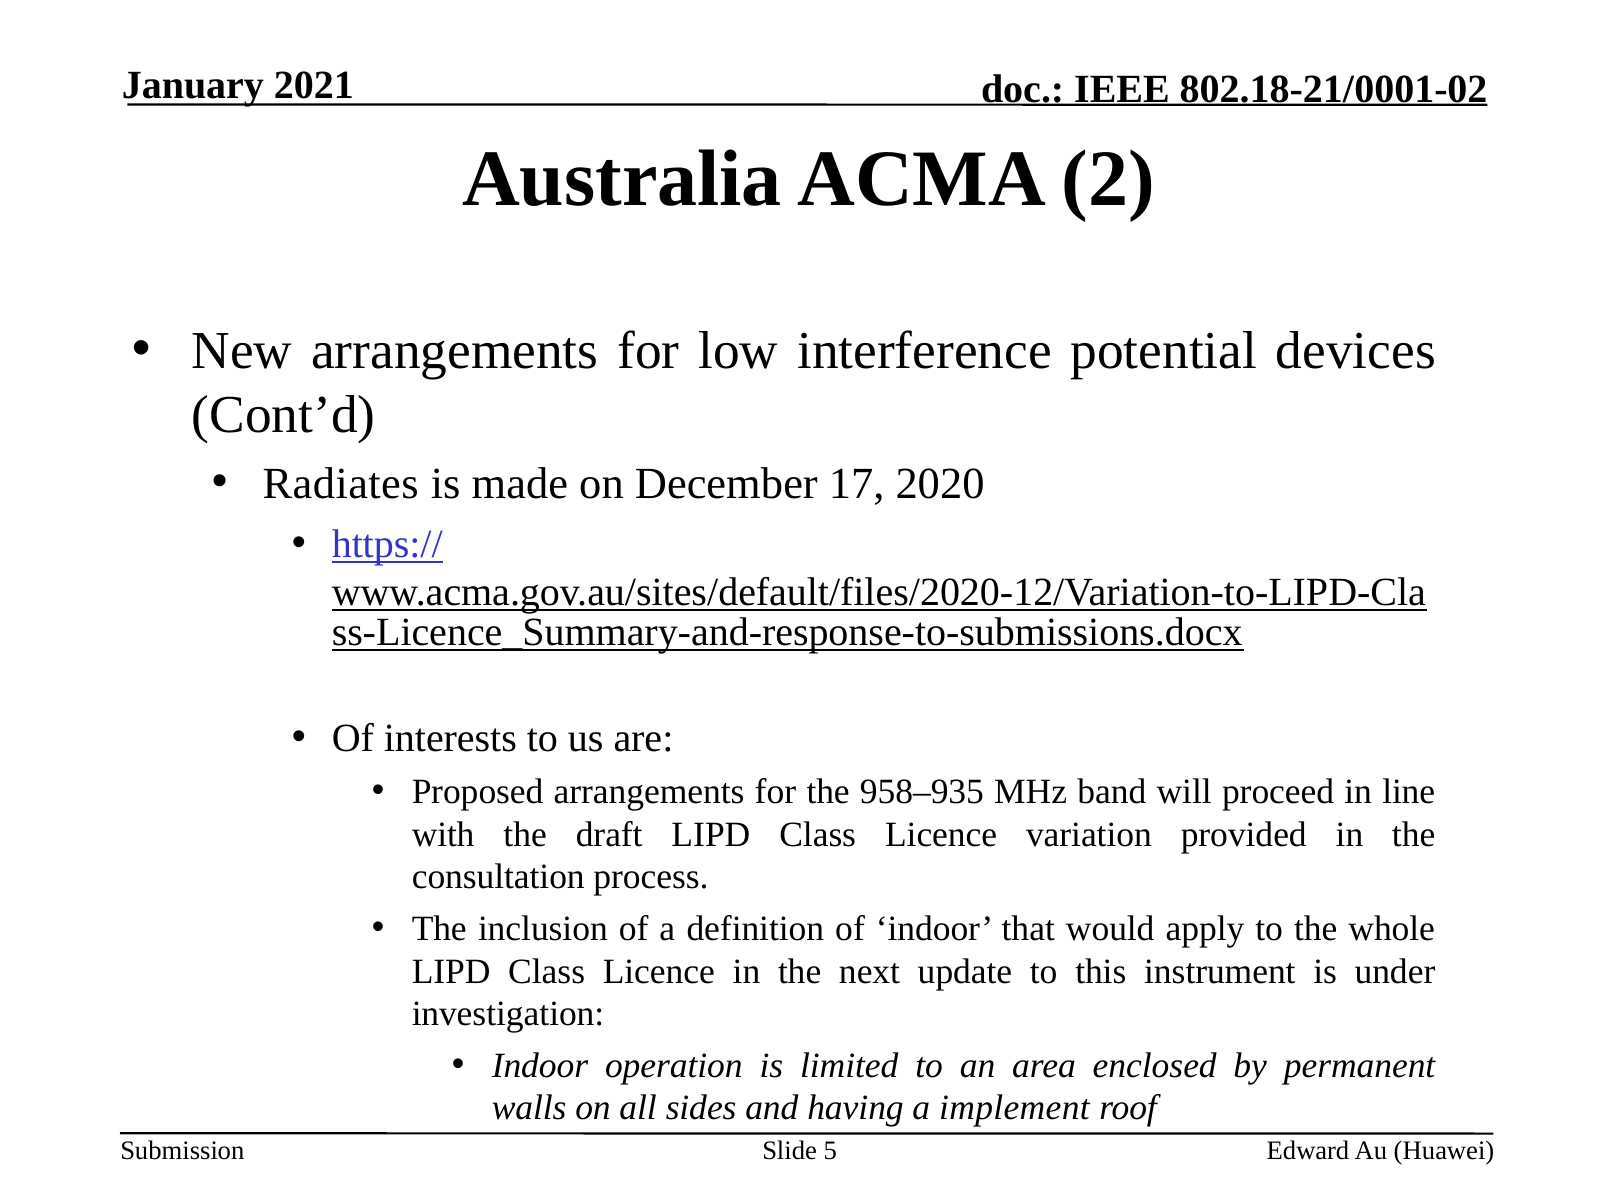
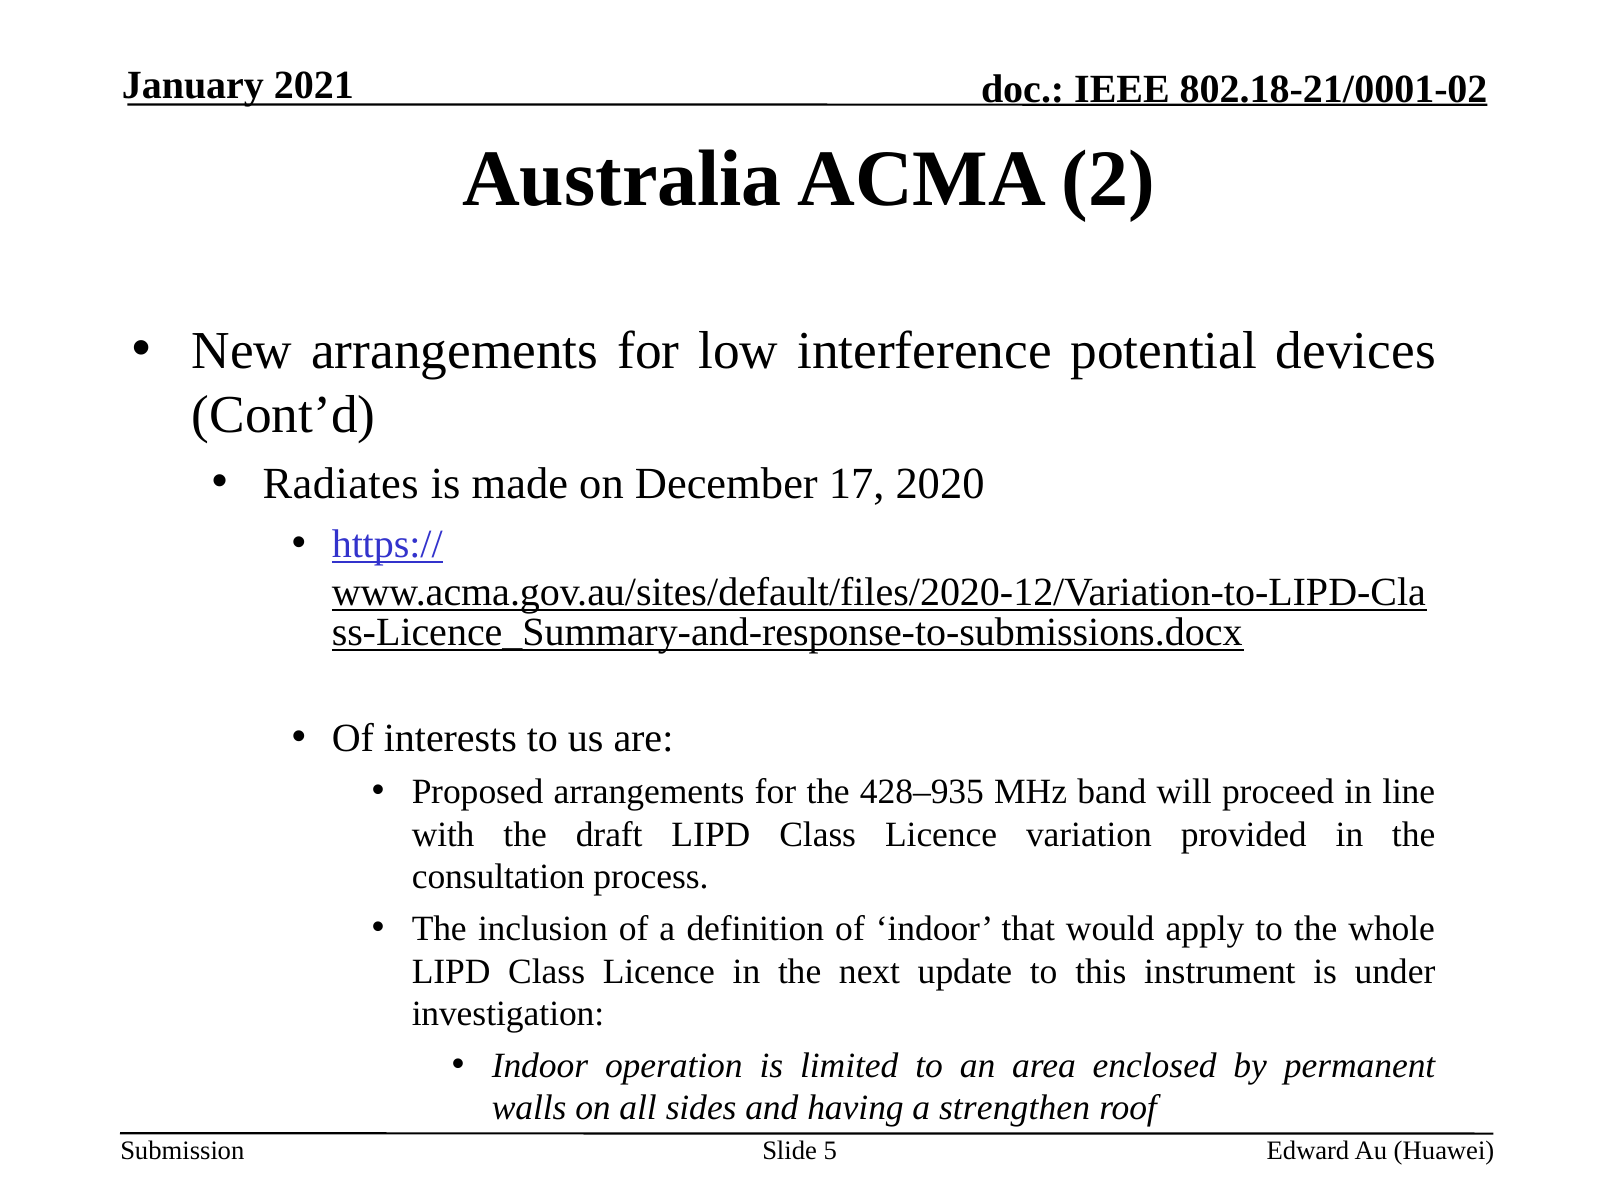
958–935: 958–935 -> 428–935 (922, 792)
implement: implement -> strengthen (1015, 1108)
